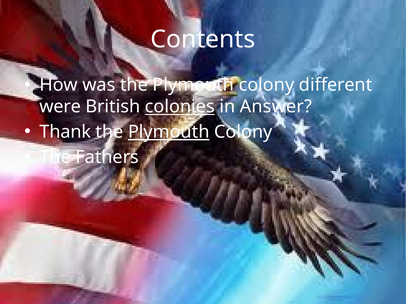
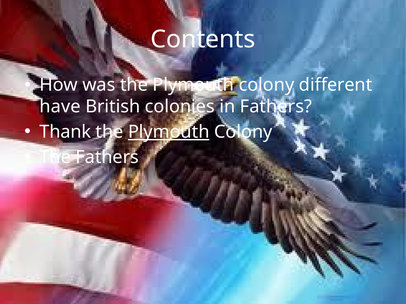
were: were -> have (60, 107)
colonies underline: present -> none (180, 107)
in Answer: Answer -> Fathers (276, 107)
